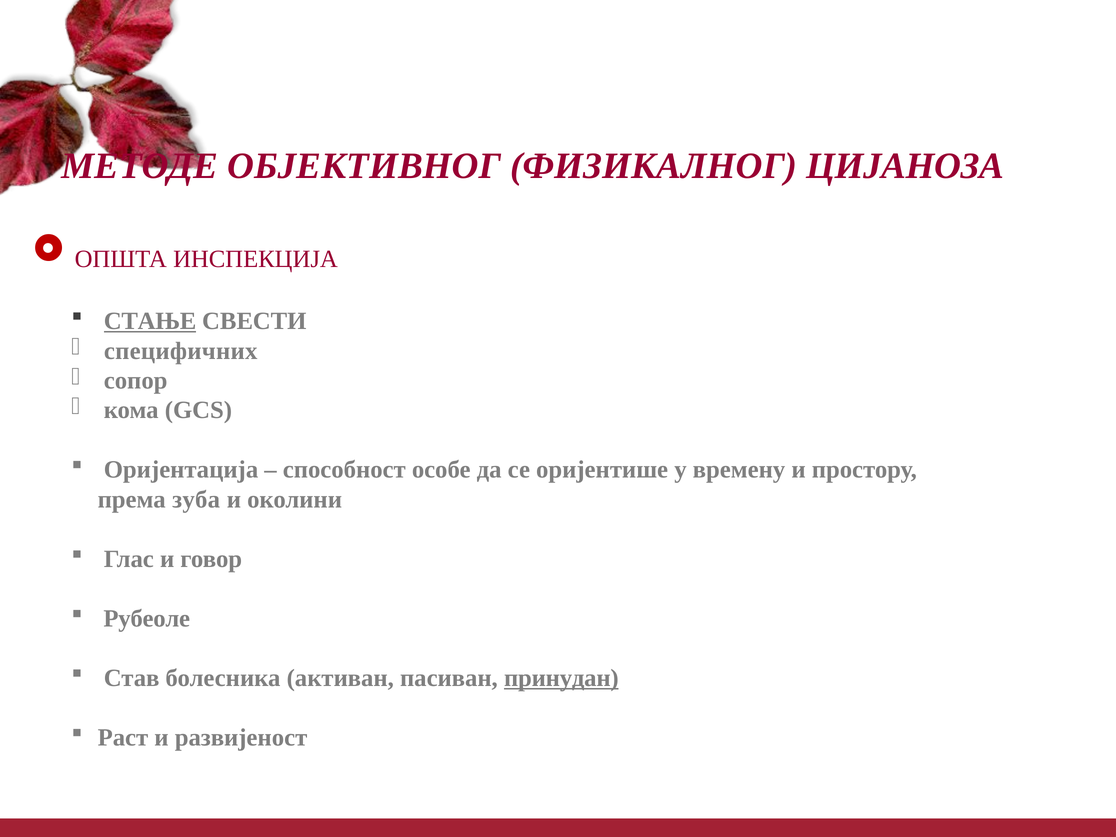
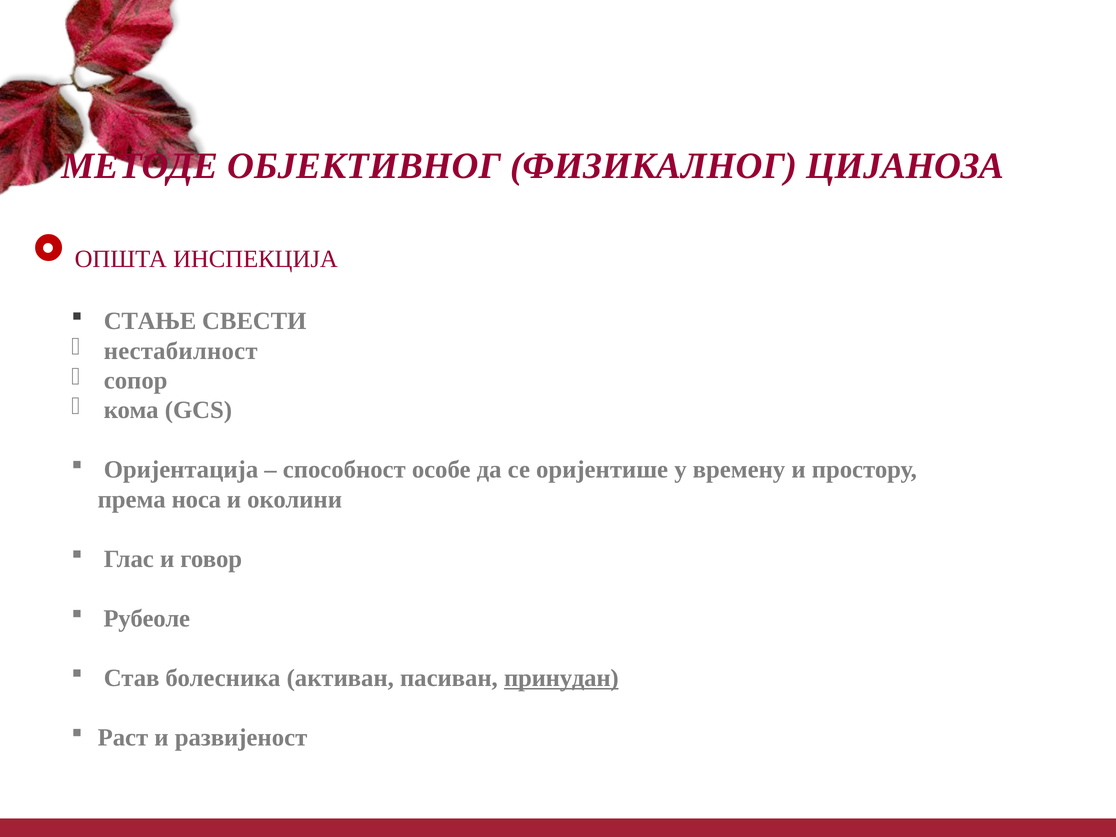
СТАЊЕ underline: present -> none (150, 321)
специфичних: специфичних -> нестабилност (181, 351)
зуба: зуба -> носа (196, 500)
